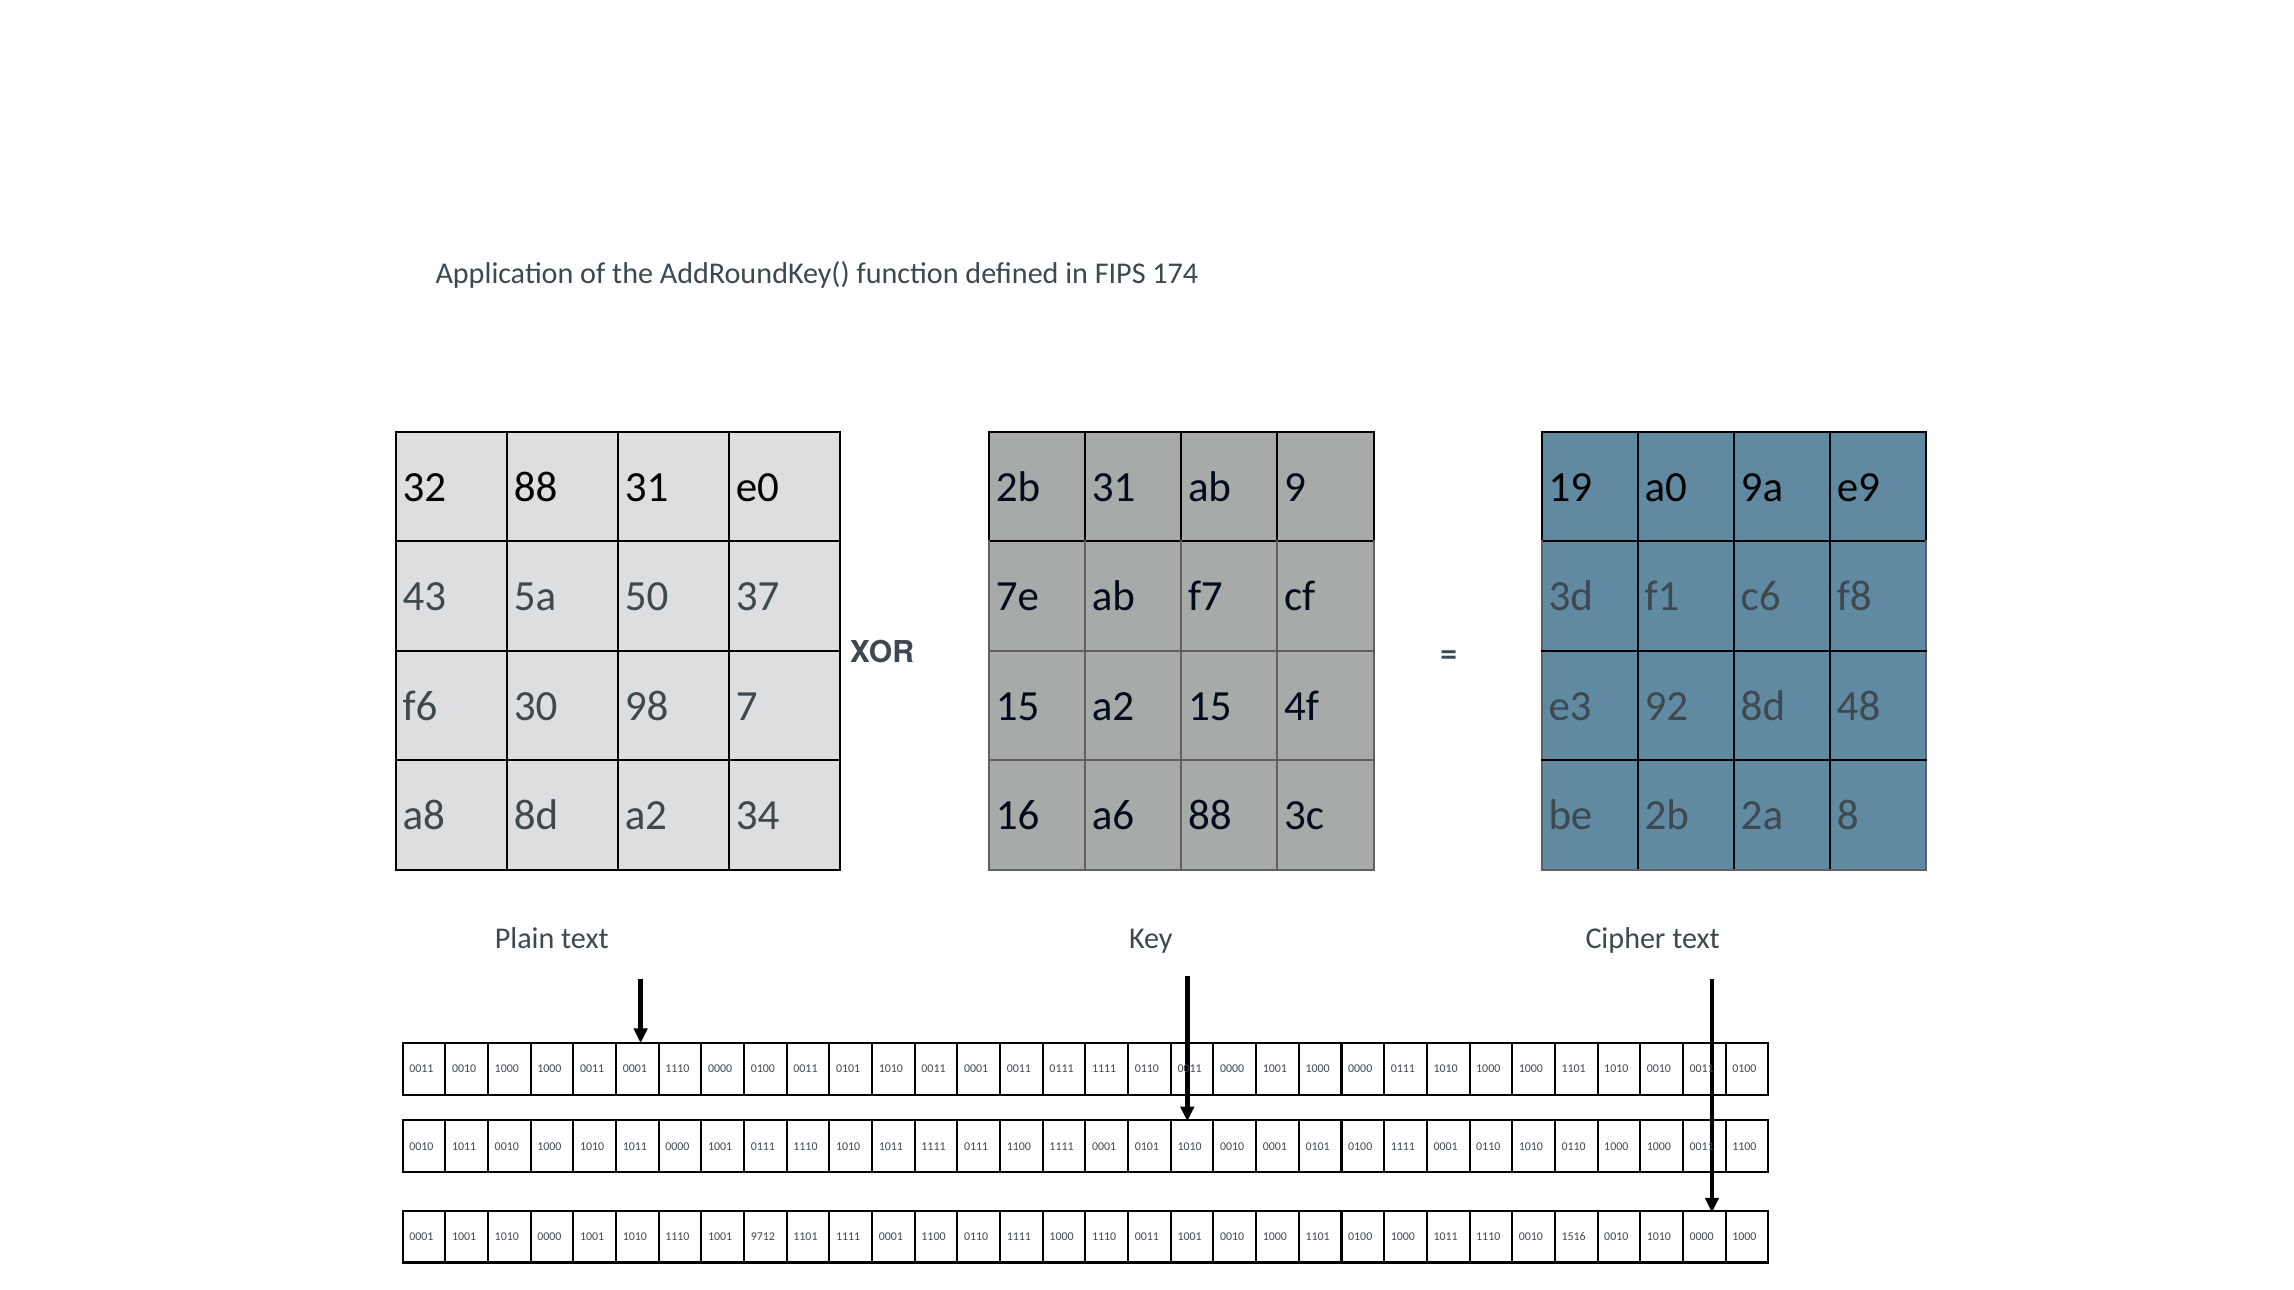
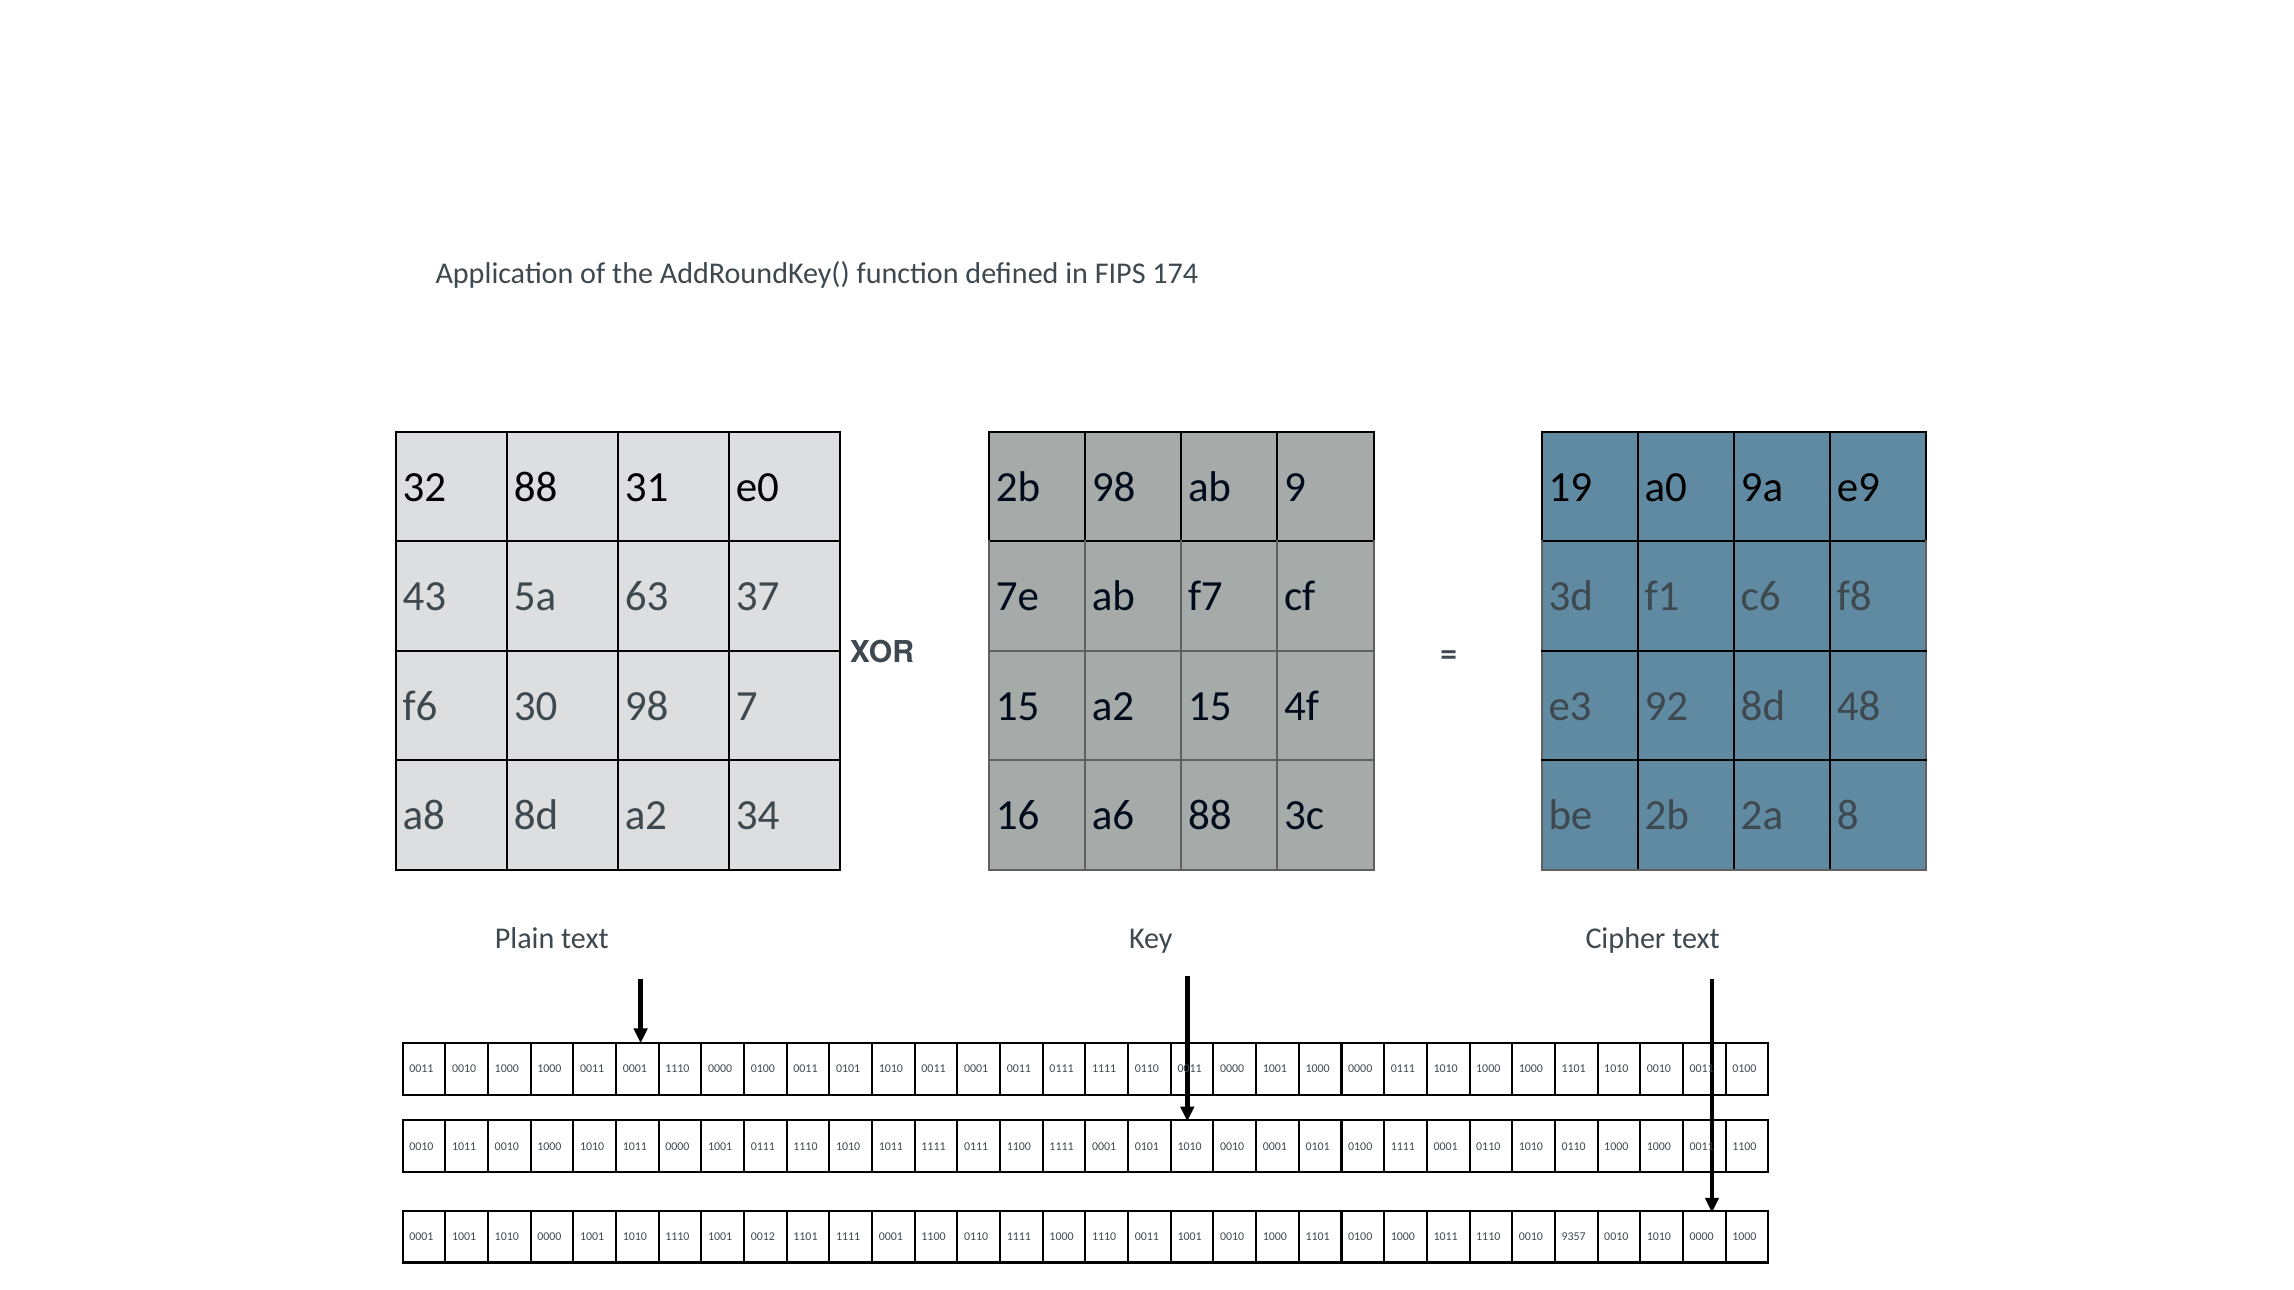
2b 31: 31 -> 98 (1114, 487)
50: 50 -> 63 (647, 597)
9712: 9712 -> 0012 (763, 1237)
1516: 1516 -> 9357 (1574, 1237)
